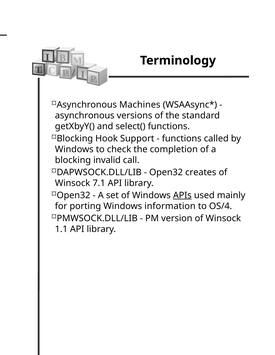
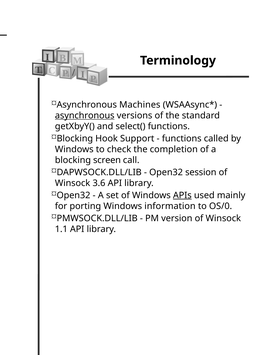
asynchronous underline: none -> present (85, 116)
invalid: invalid -> screen (107, 160)
creates: creates -> session (201, 173)
7.1: 7.1 -> 3.6 (99, 183)
OS/4: OS/4 -> OS/0 (221, 206)
